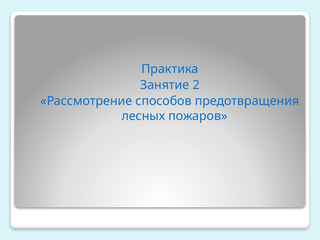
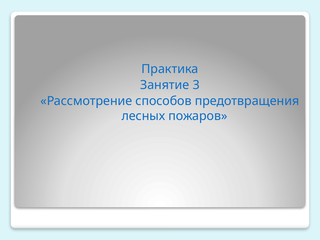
2: 2 -> 3 (196, 85)
